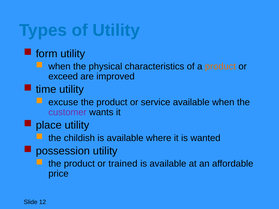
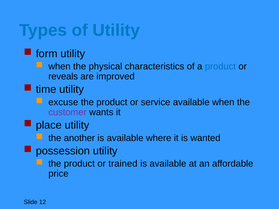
product colour: orange -> blue (220, 66)
exceed: exceed -> reveals (63, 76)
childish: childish -> another (79, 138)
